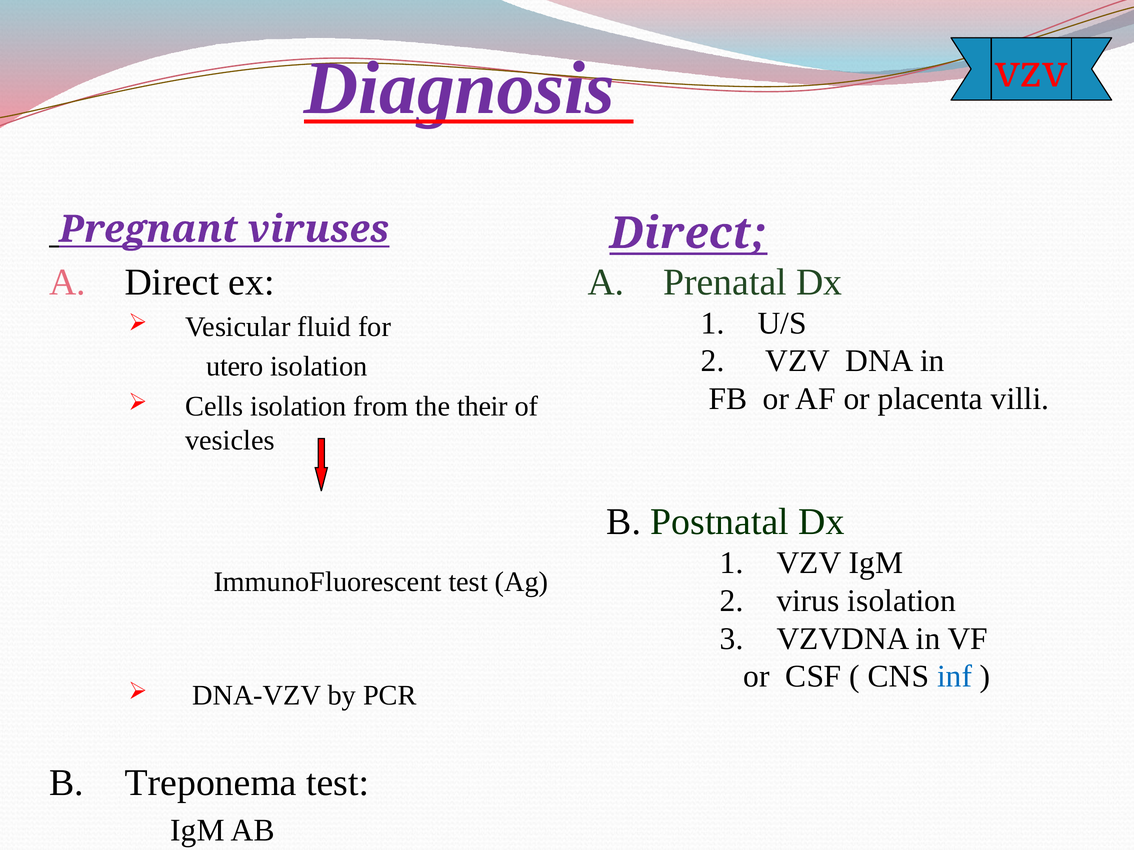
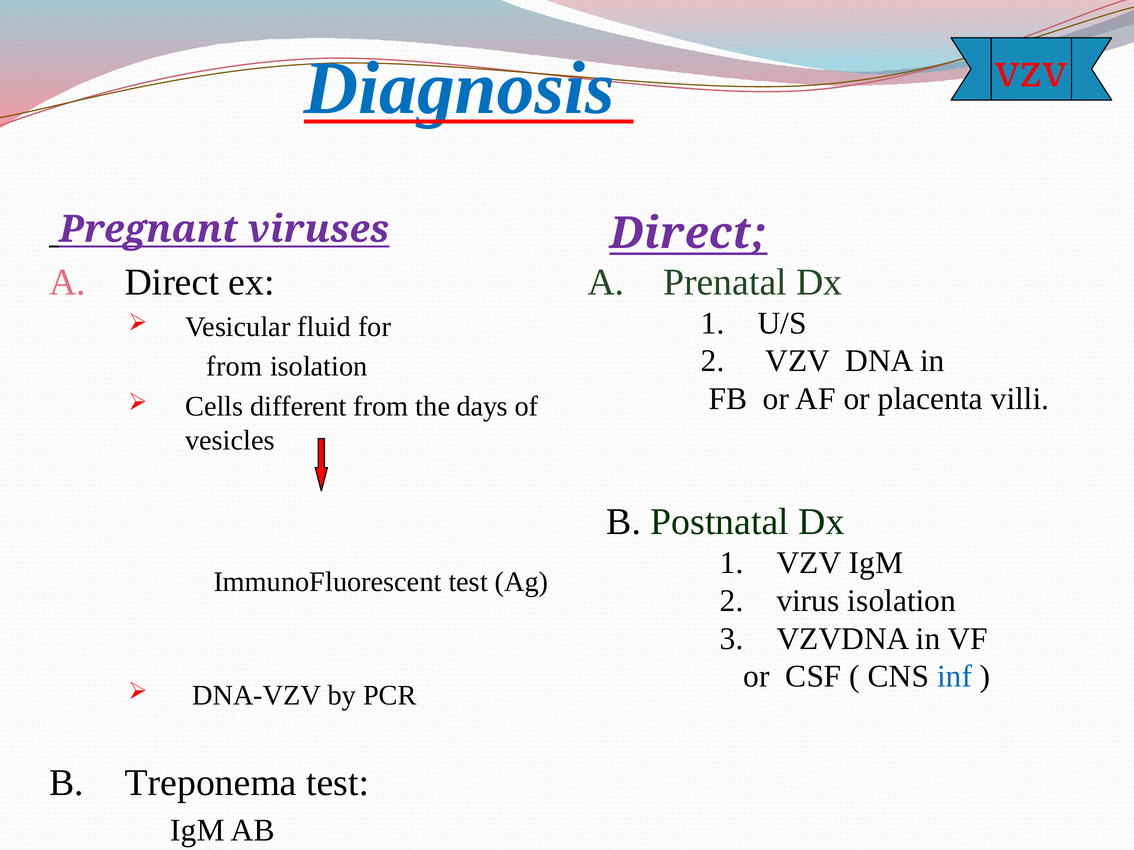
Diagnosis colour: purple -> blue (459, 88)
utero: utero -> from (234, 367)
Cells isolation: isolation -> different (298, 406)
their: their -> days (482, 406)
